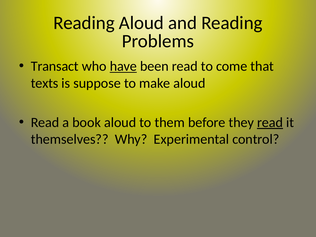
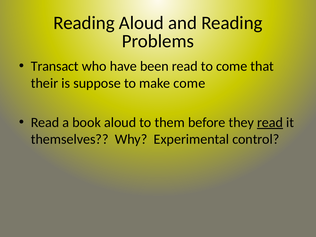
have underline: present -> none (123, 66)
texts: texts -> their (45, 83)
make aloud: aloud -> come (189, 83)
